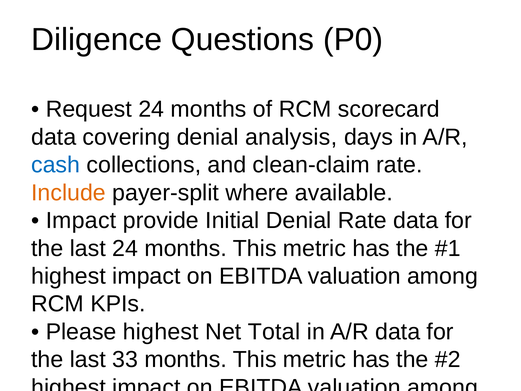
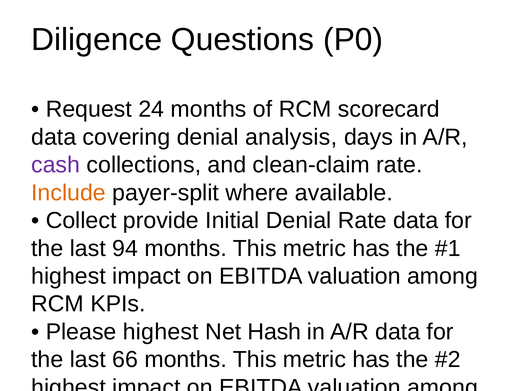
cash colour: blue -> purple (56, 165)
Impact: Impact -> Collect (81, 220)
last 24: 24 -> 94 (125, 248)
Total: Total -> Hash (274, 332)
33: 33 -> 66 (125, 359)
